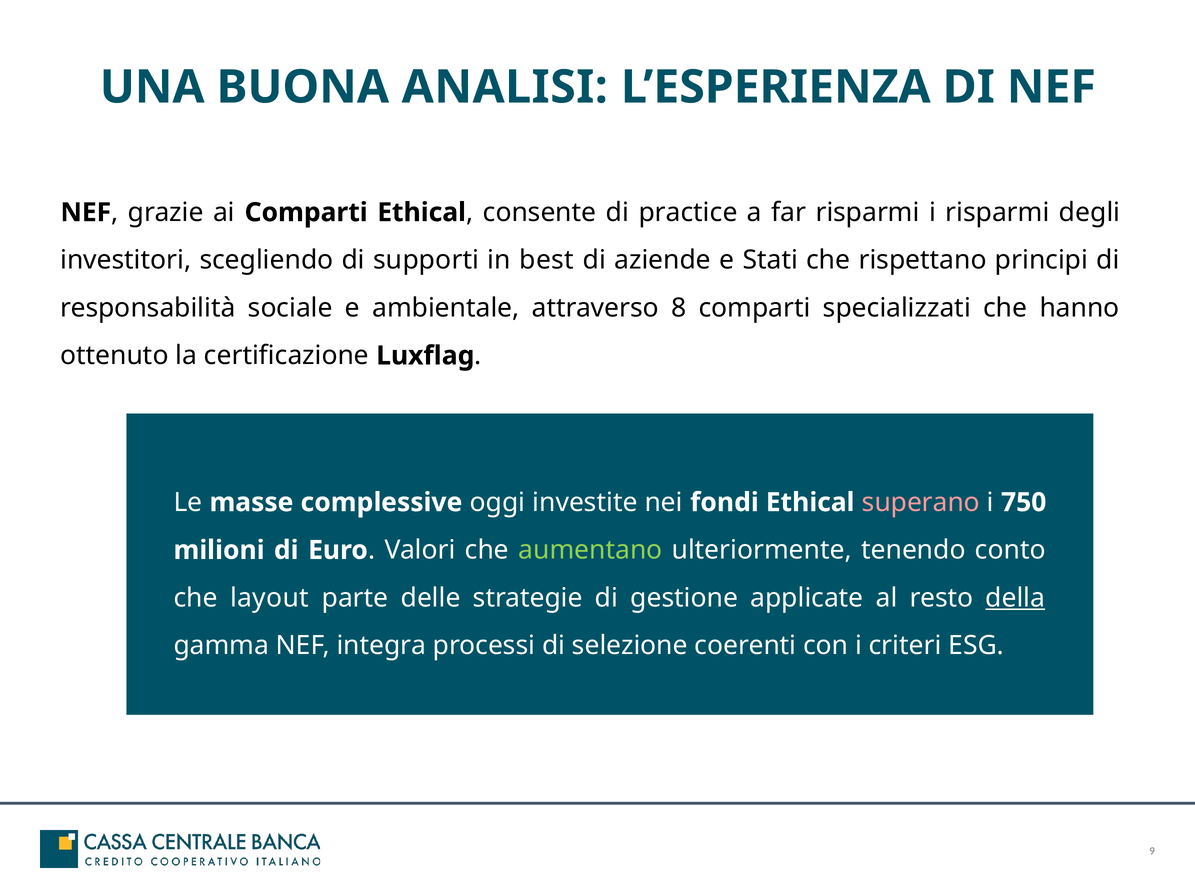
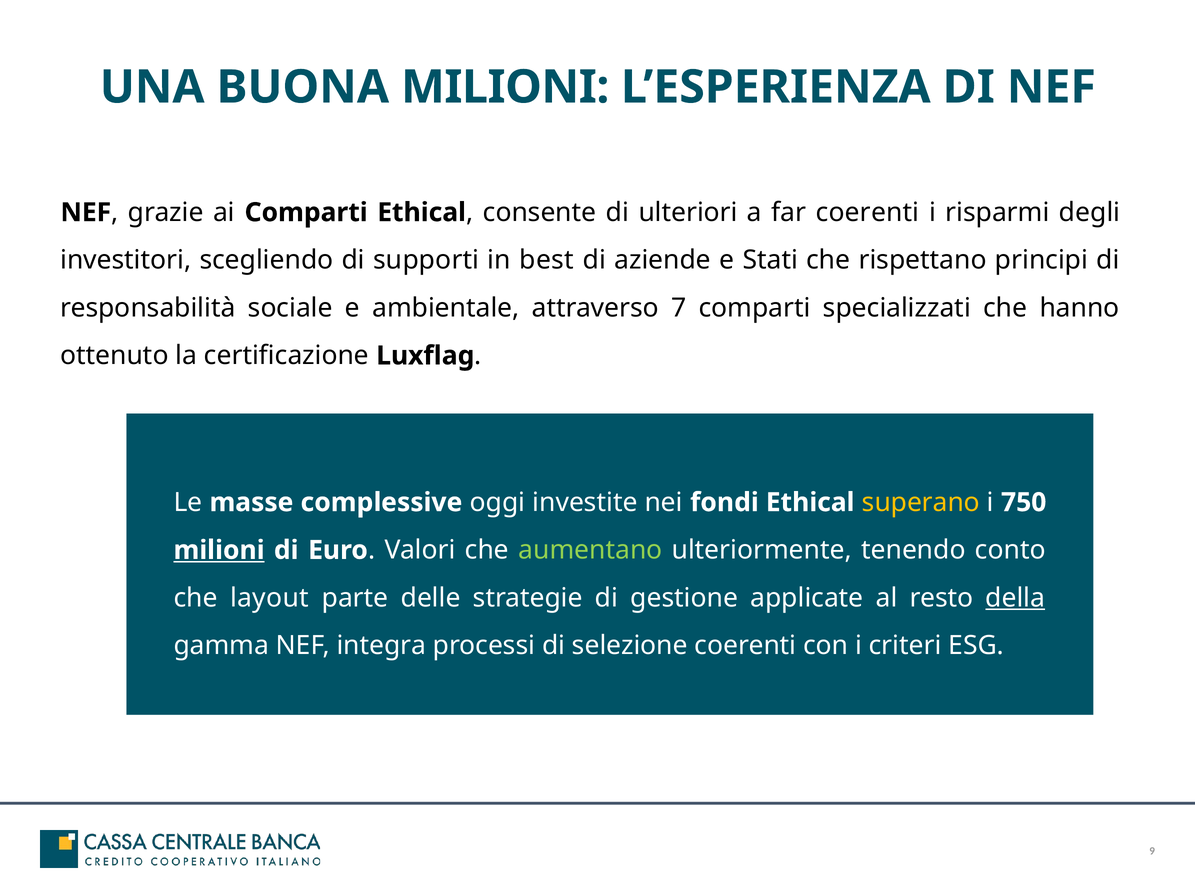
BUONA ANALISI: ANALISI -> MILIONI (505, 87)
practice: practice -> ulteriori (688, 213)
far risparmi: risparmi -> coerenti (867, 213)
8: 8 -> 7 (679, 308)
superano colour: pink -> yellow (921, 503)
milioni underline: none -> present (219, 550)
